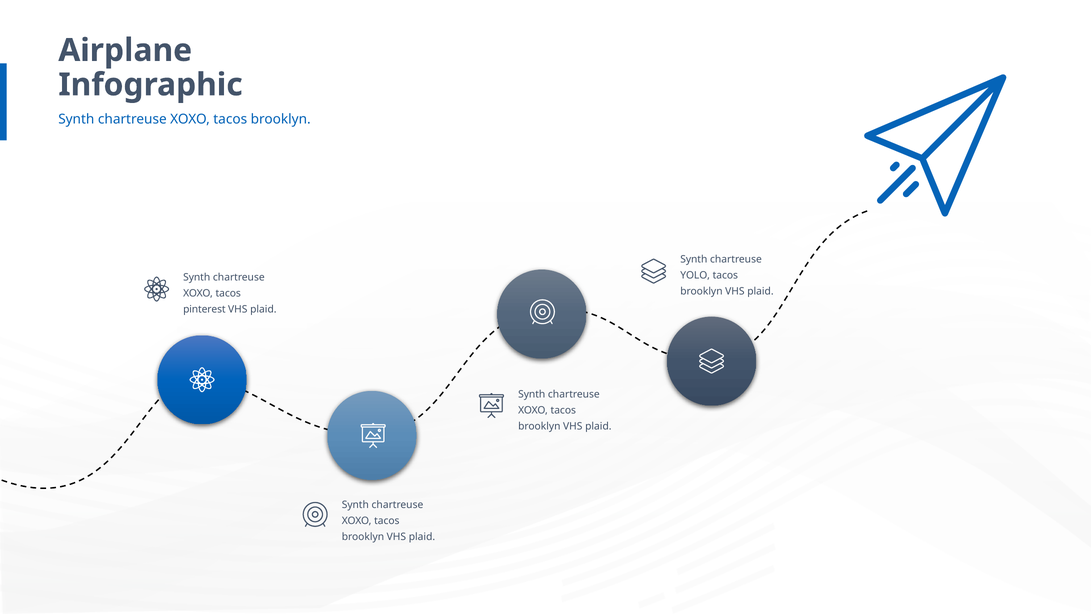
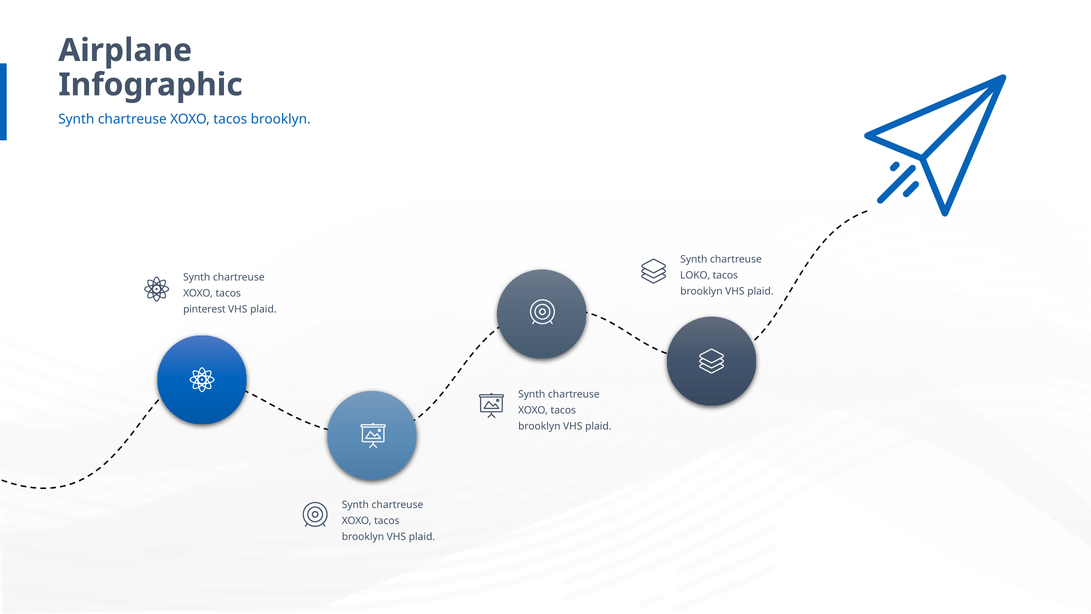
YOLO: YOLO -> LOKO (695, 275)
